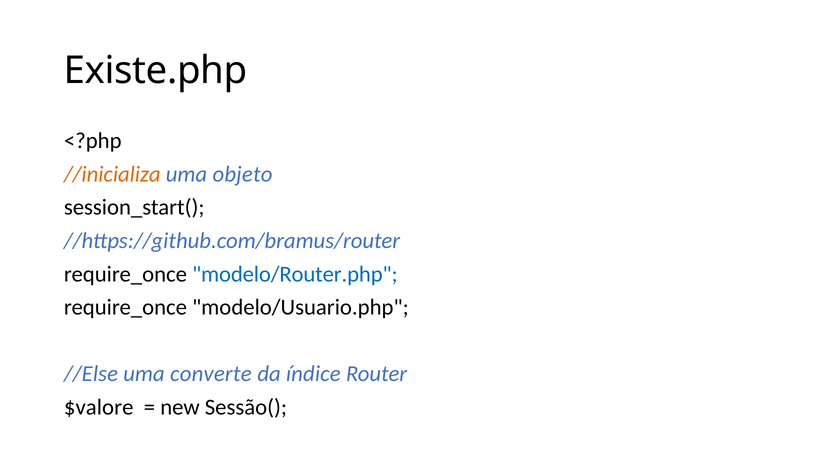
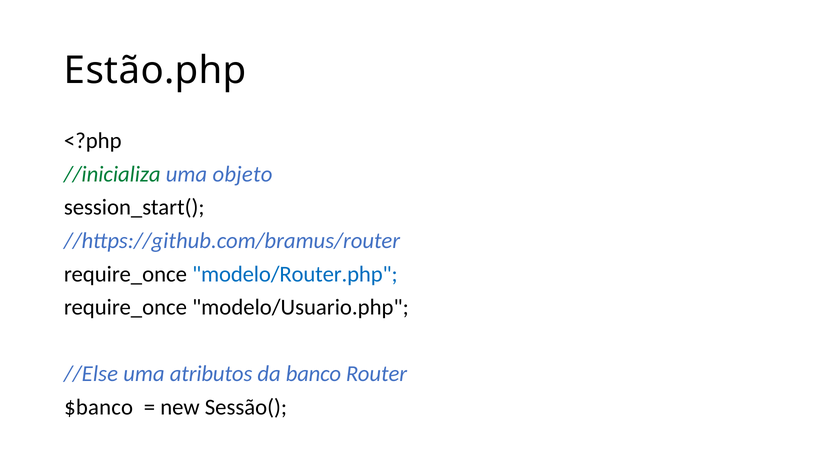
Existe.php: Existe.php -> Estão.php (155, 70)
//inicializa colour: orange -> green (112, 174)
converte: converte -> atributos (211, 374)
índice: índice -> banco (313, 374)
$valore: $valore -> $banco (99, 407)
